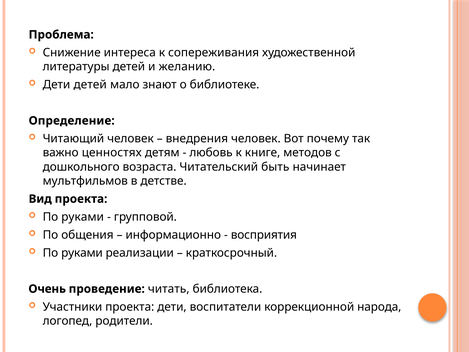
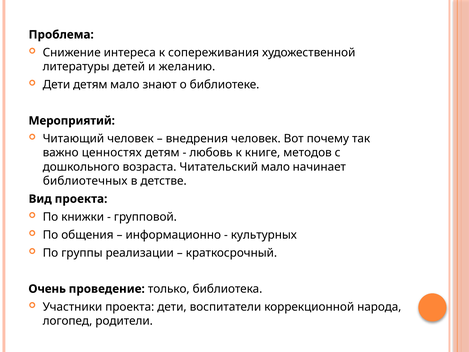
Дети детей: детей -> детям (90, 85)
Определение: Определение -> Мероприятий (72, 121)
Читательский быть: быть -> мало (275, 167)
мультфильмов: мультфильмов -> библиотечных (85, 181)
руками: руками -> книжки (83, 217)
восприятия: восприятия -> культурных (264, 235)
руками: руками -> группы (82, 253)
читать: читать -> только (169, 289)
